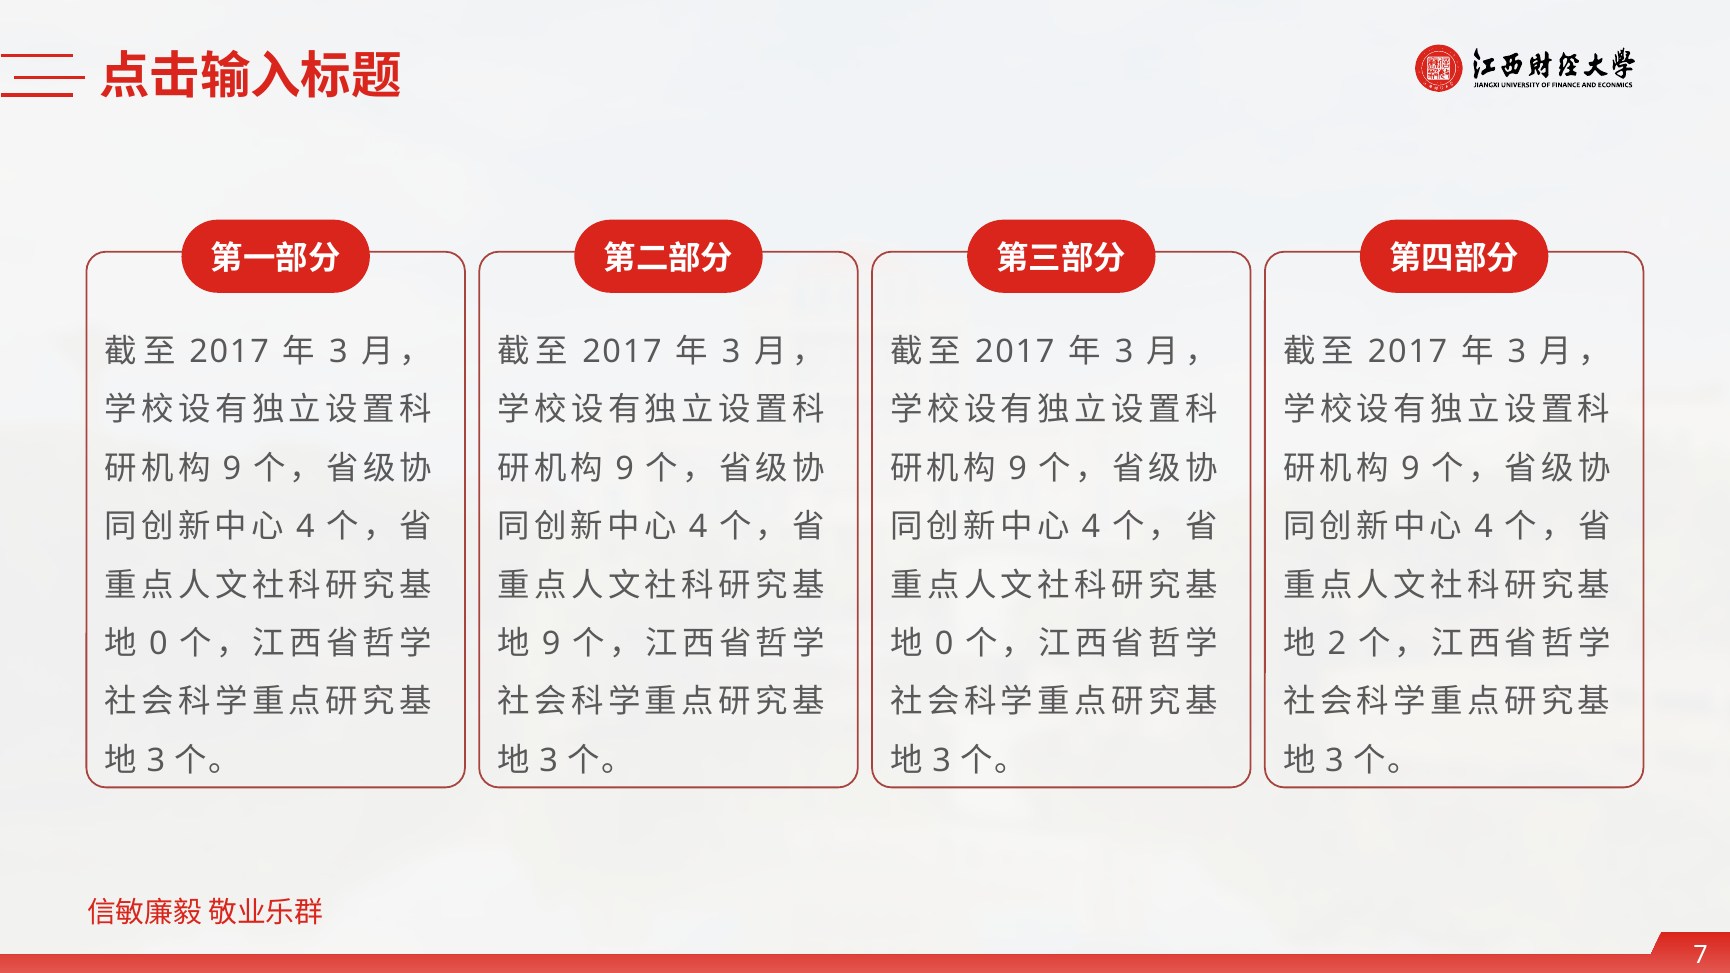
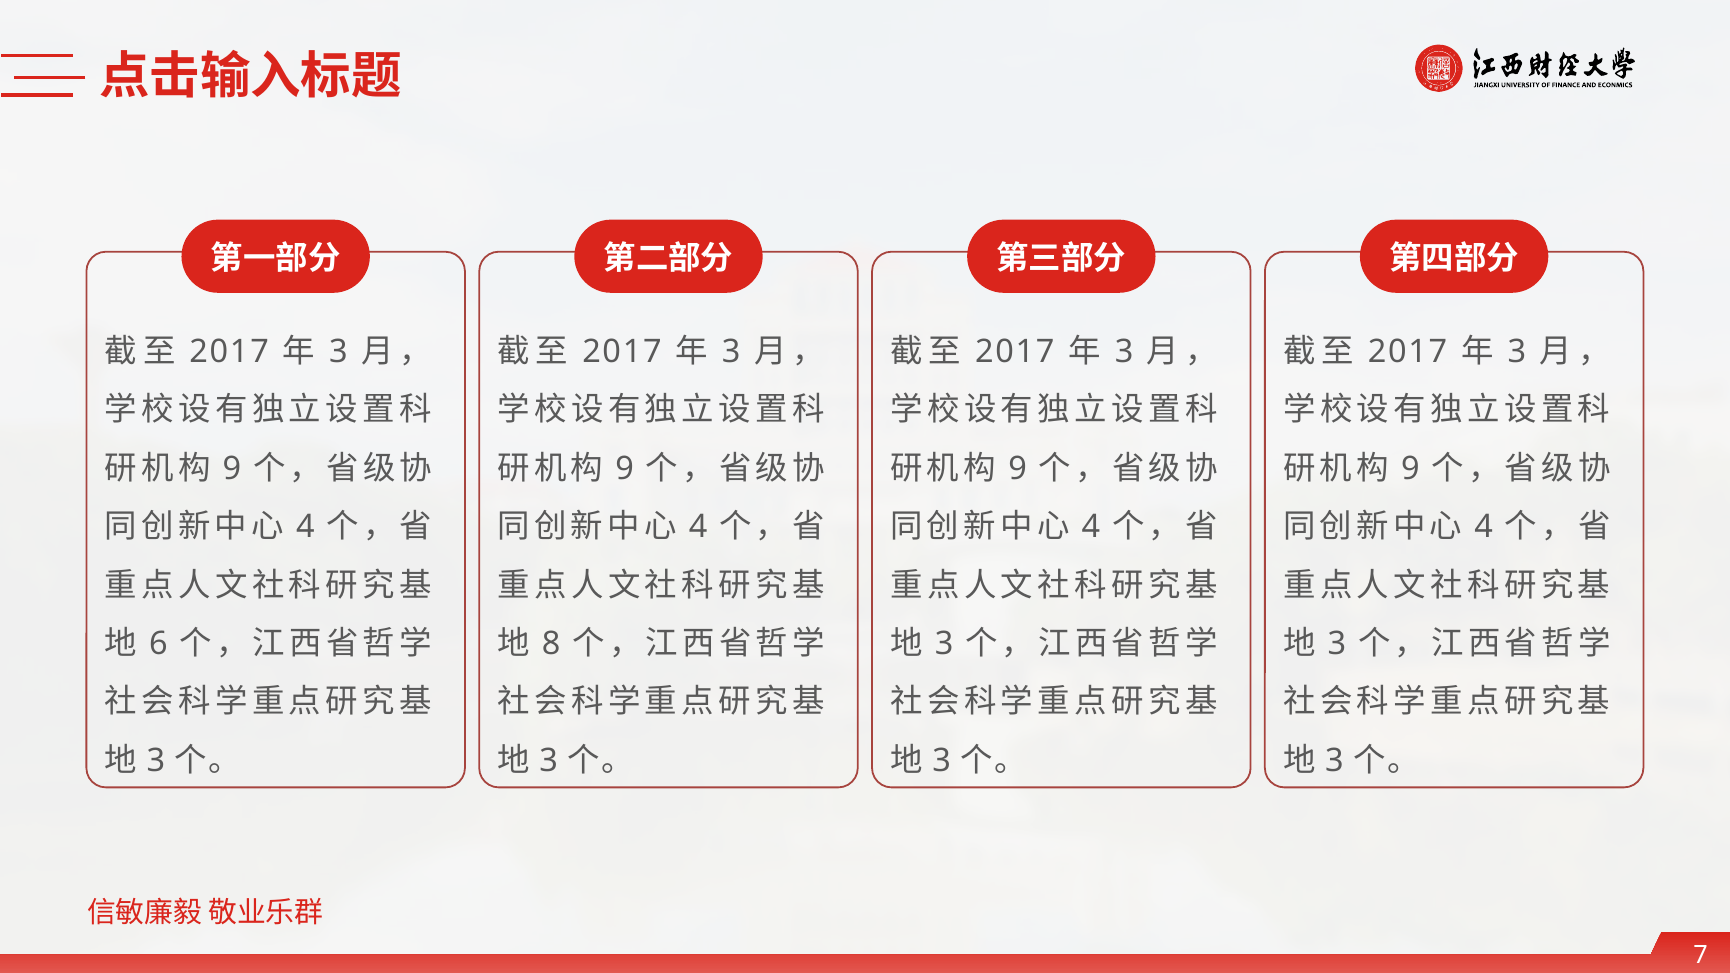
0: 0 -> 6 (158, 644)
9: 9 -> 8 (551, 644)
0: 0 -> 3 (944, 644)
2: 2 -> 3 (1337, 644)
